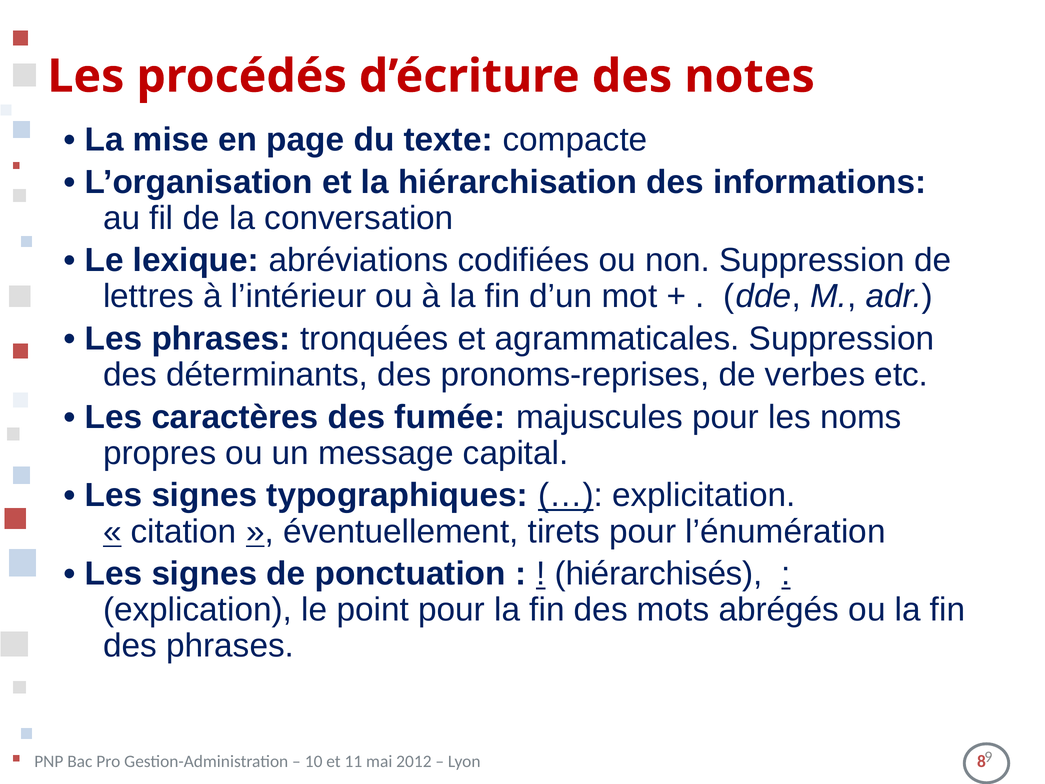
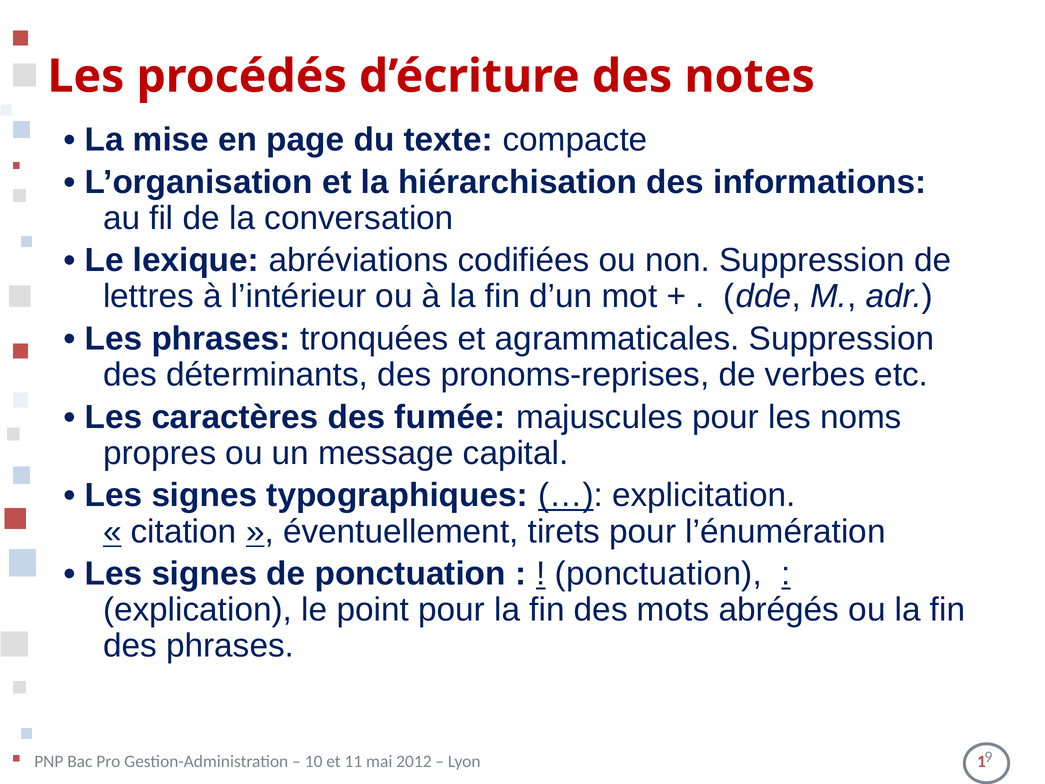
hiérarchisés: hiérarchisés -> ponctuation (658, 574)
8: 8 -> 1 (982, 761)
